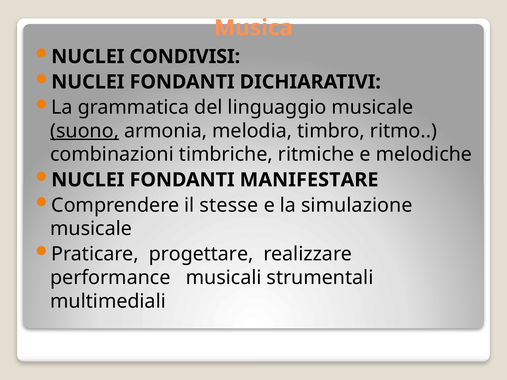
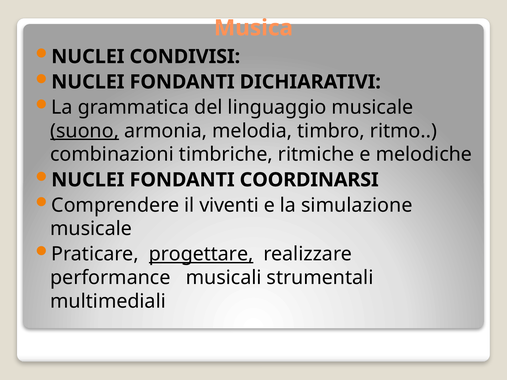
MANIFESTARE: MANIFESTARE -> COORDINARSI (309, 180)
stesse: stesse -> viventi (229, 205)
progettare underline: none -> present (201, 254)
